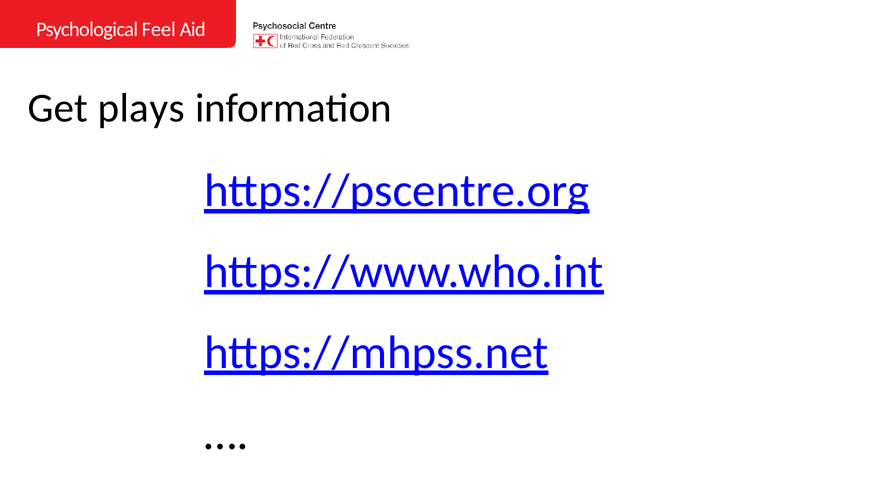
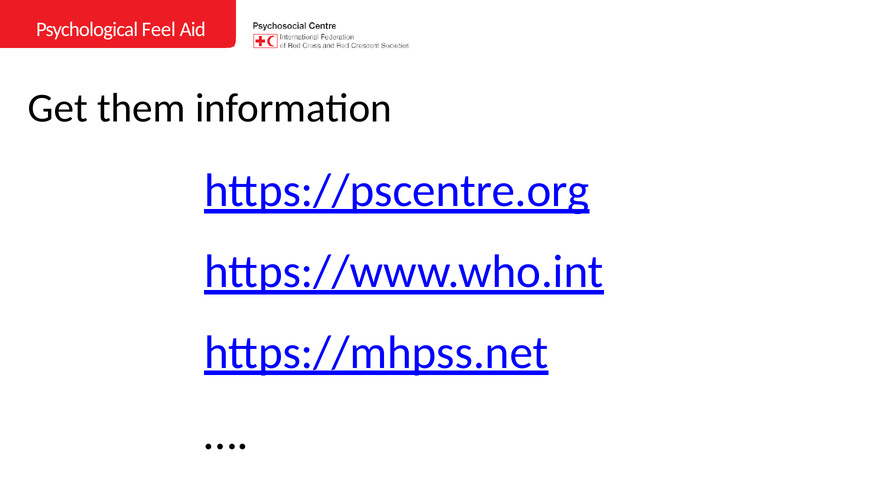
plays: plays -> them (141, 108)
